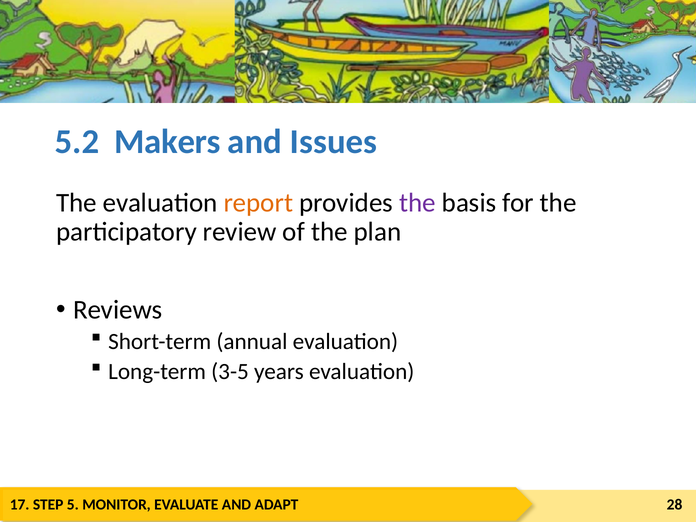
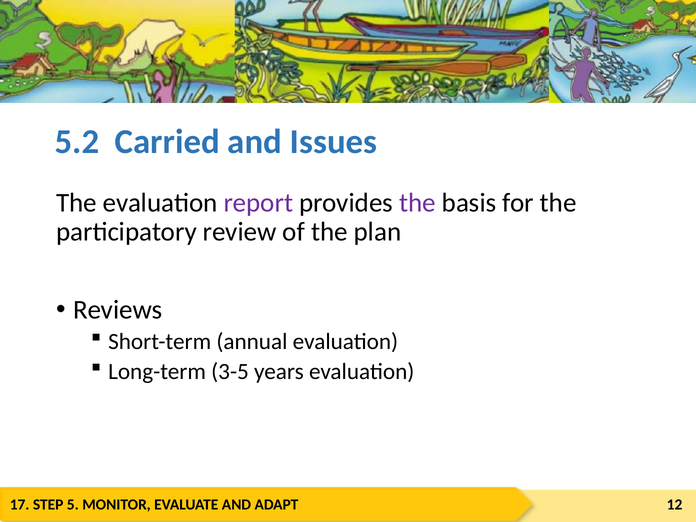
Makers: Makers -> Carried (167, 142)
report colour: orange -> purple (258, 203)
28: 28 -> 12 (675, 505)
